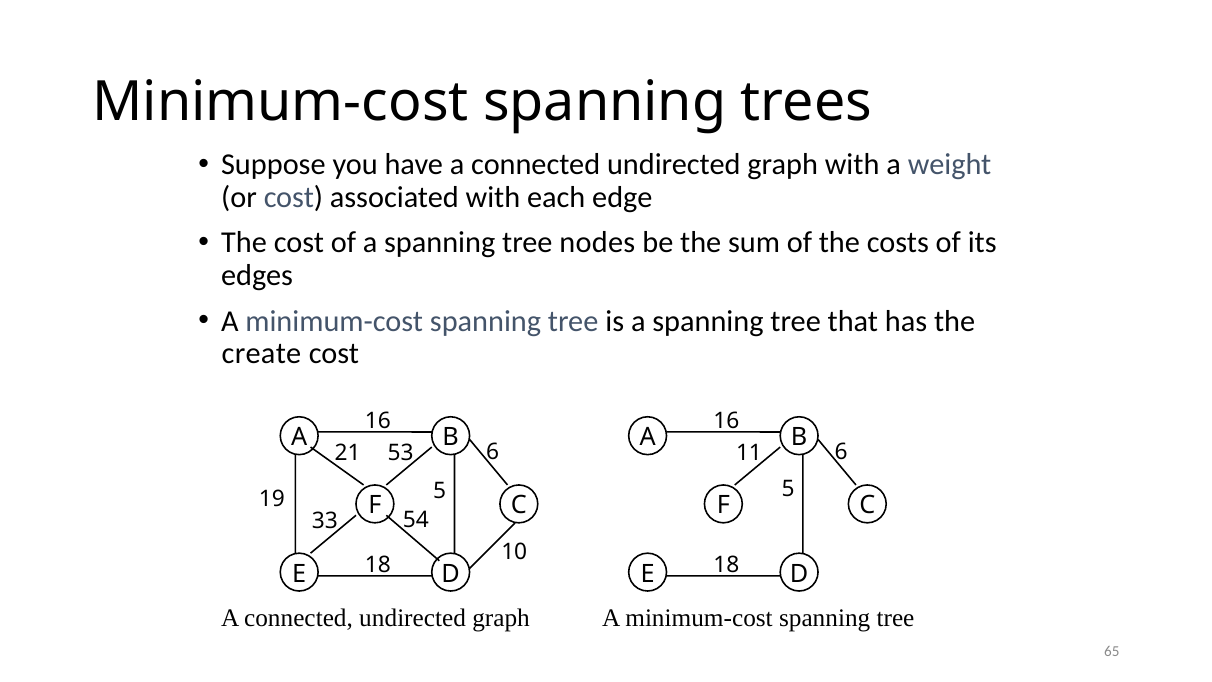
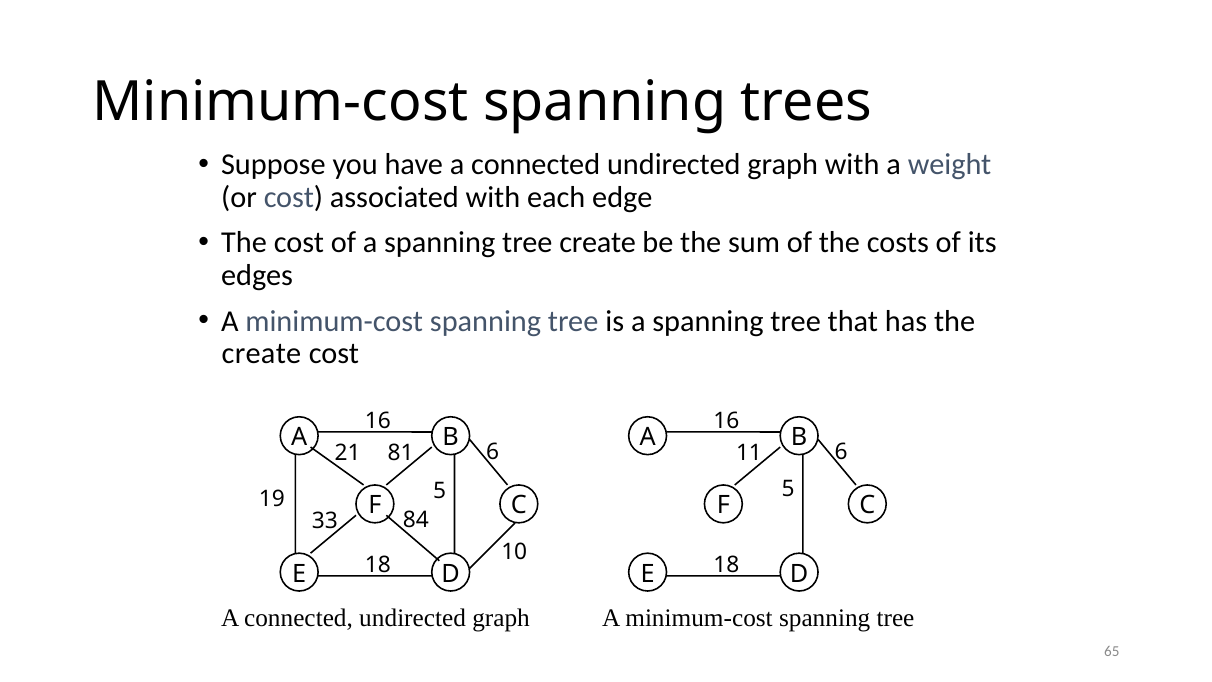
tree nodes: nodes -> create (598, 243)
53: 53 -> 81 (401, 453)
54: 54 -> 84 (416, 520)
